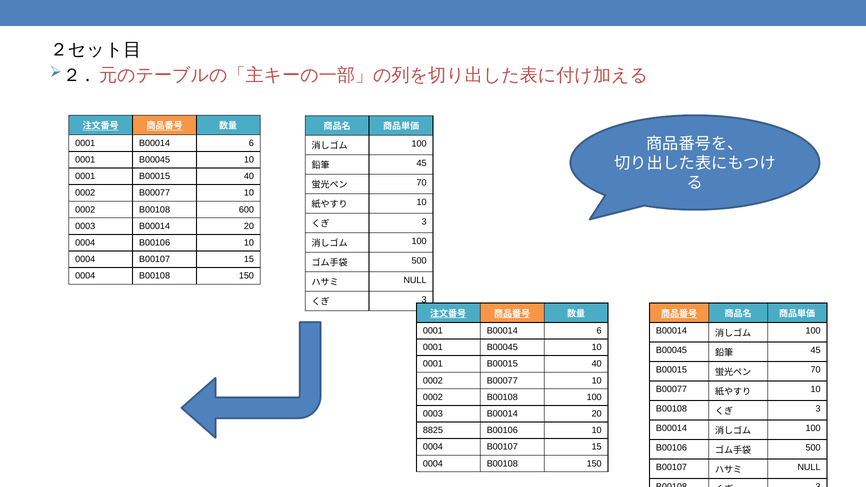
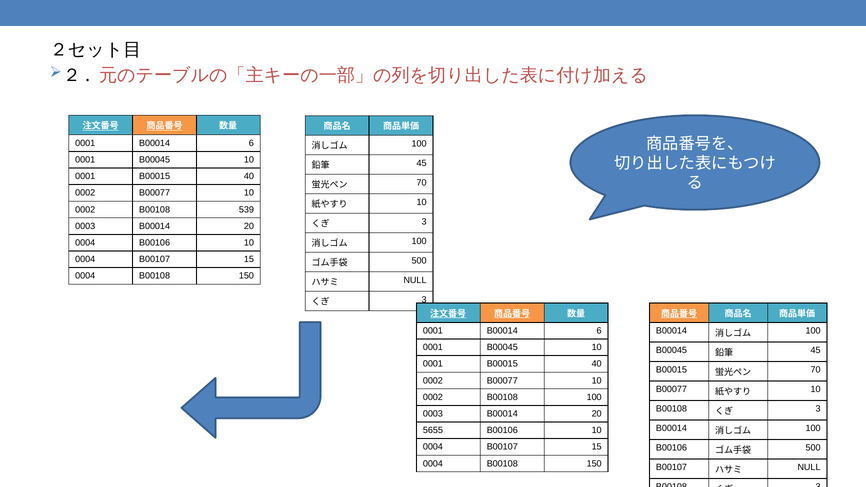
600: 600 -> 539 (246, 210)
8825: 8825 -> 5655 (433, 430)
